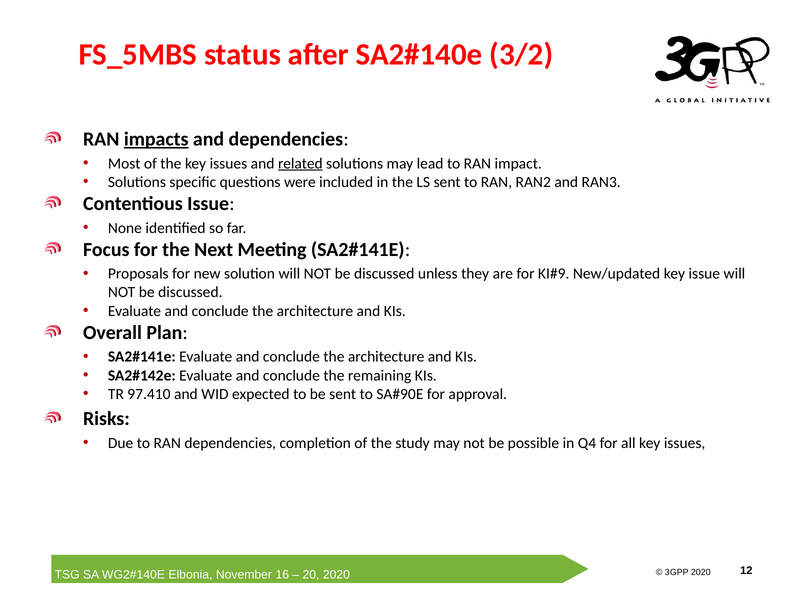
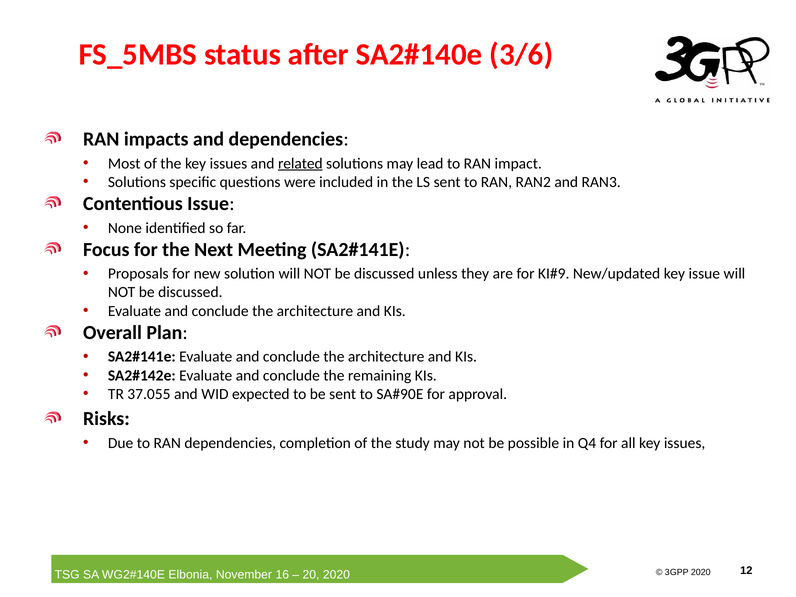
3/2: 3/2 -> 3/6 (521, 55)
impacts underline: present -> none (156, 139)
97.410: 97.410 -> 37.055 (149, 394)
